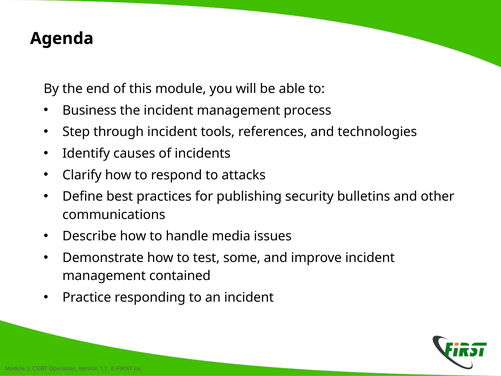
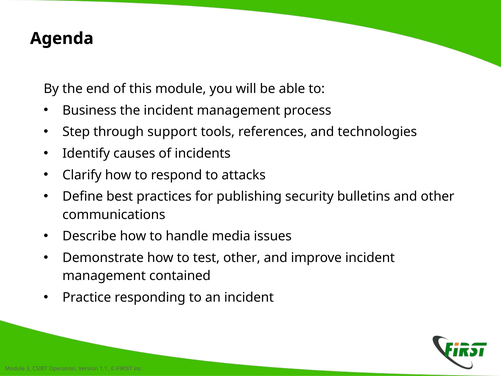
through incident: incident -> support (172, 132)
test some: some -> other (242, 258)
